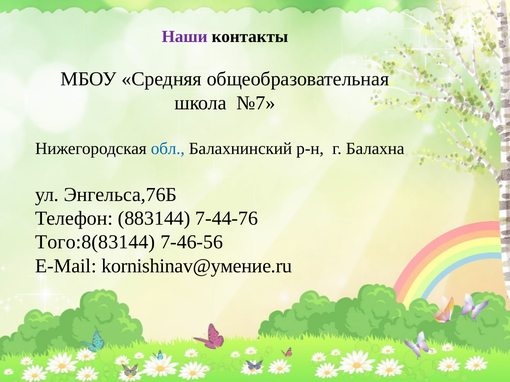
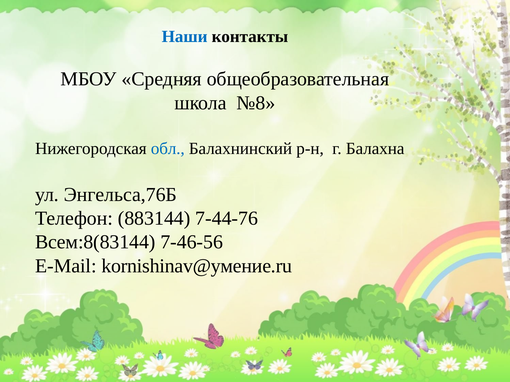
Наши colour: purple -> blue (185, 36)
№7: №7 -> №8 (256, 103)
Того:8(83144: Того:8(83144 -> Всем:8(83144 (95, 242)
